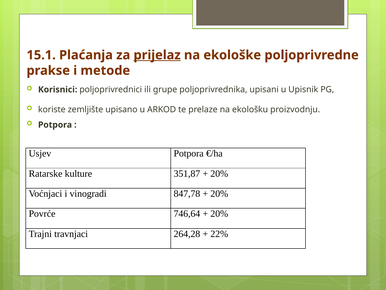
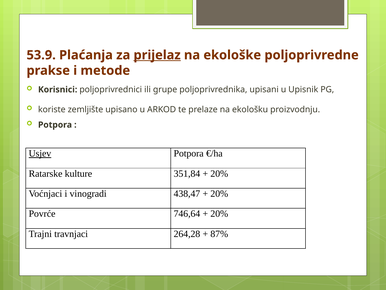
15.1: 15.1 -> 53.9 (41, 55)
Usjev underline: none -> present (40, 153)
351,87: 351,87 -> 351,84 (187, 173)
847,78: 847,78 -> 438,47 (187, 193)
22%: 22% -> 87% (219, 233)
